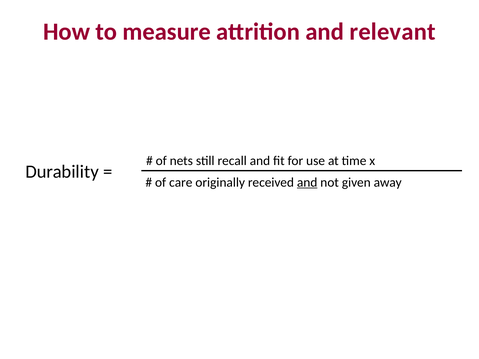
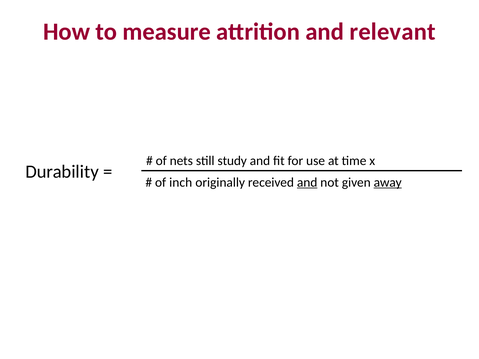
recall: recall -> study (232, 161)
care: care -> inch (181, 182)
away underline: none -> present (388, 182)
